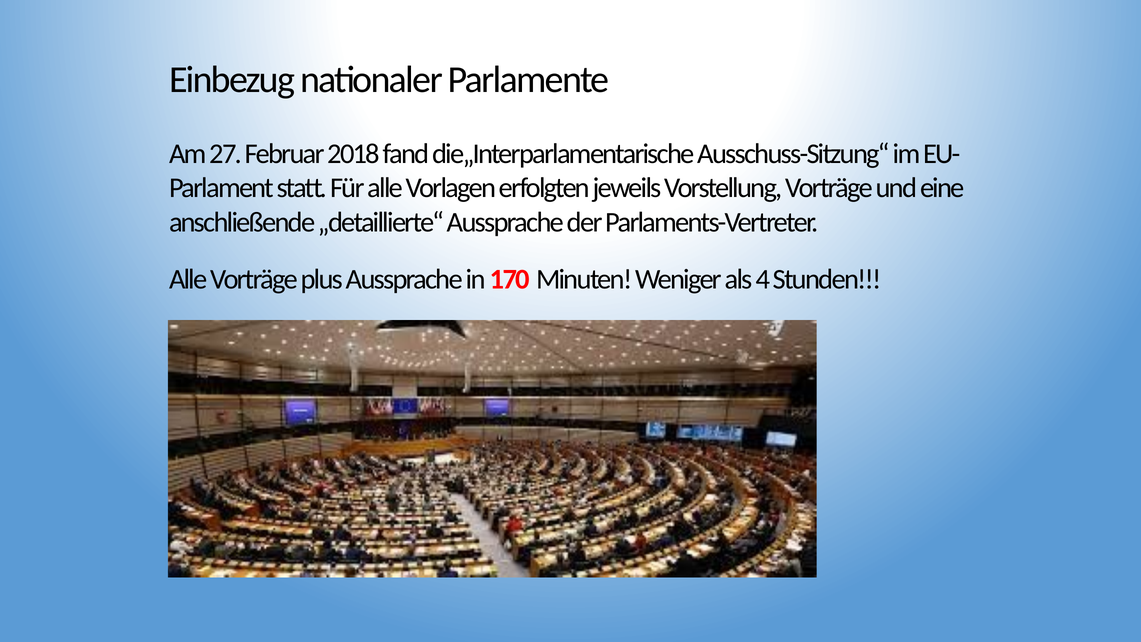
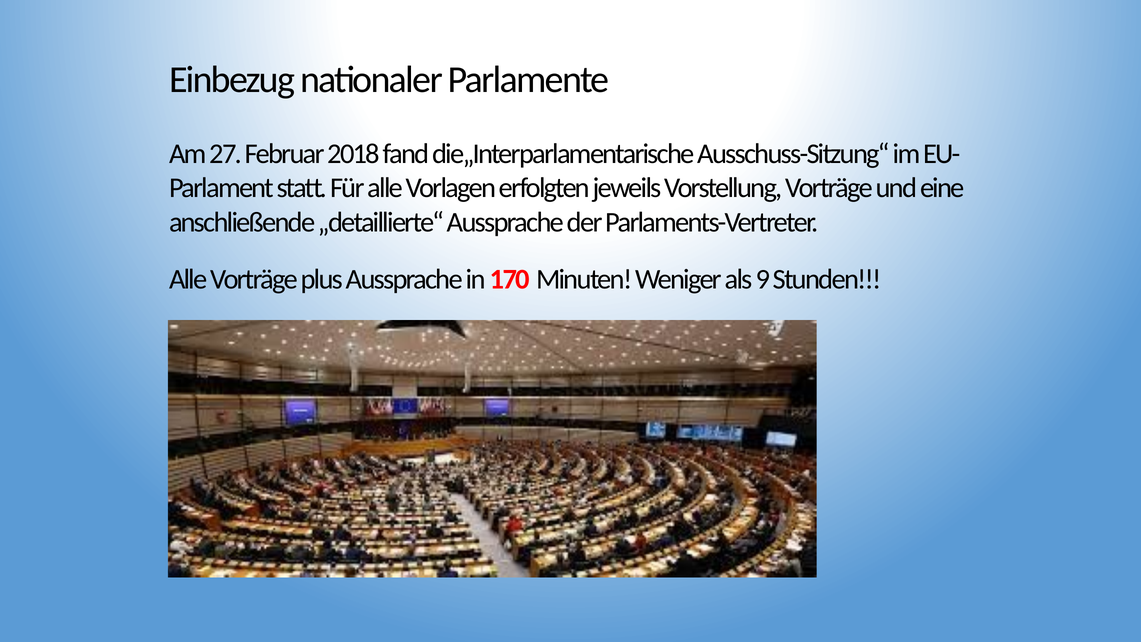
4: 4 -> 9 (763, 279)
